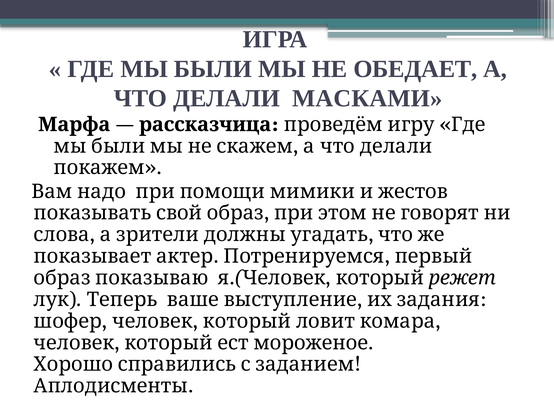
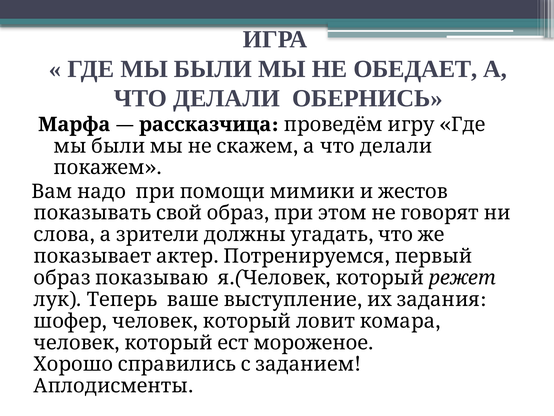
МАСКАМИ: МАСКАМИ -> ОБЕРНИСЬ (367, 98)
